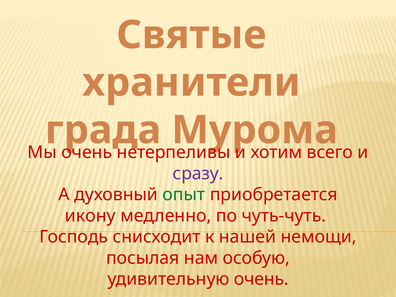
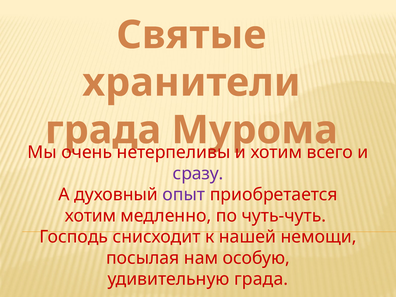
опыт colour: green -> purple (184, 195)
икону: икону -> хотим (90, 216)
удивительную очень: очень -> града (261, 279)
